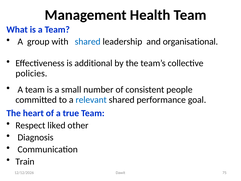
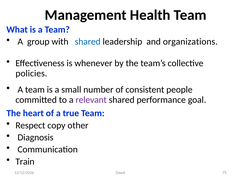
organisational: organisational -> organizations (190, 42)
additional: additional -> whenever (93, 63)
relevant colour: blue -> purple (91, 100)
liked: liked -> copy (56, 125)
